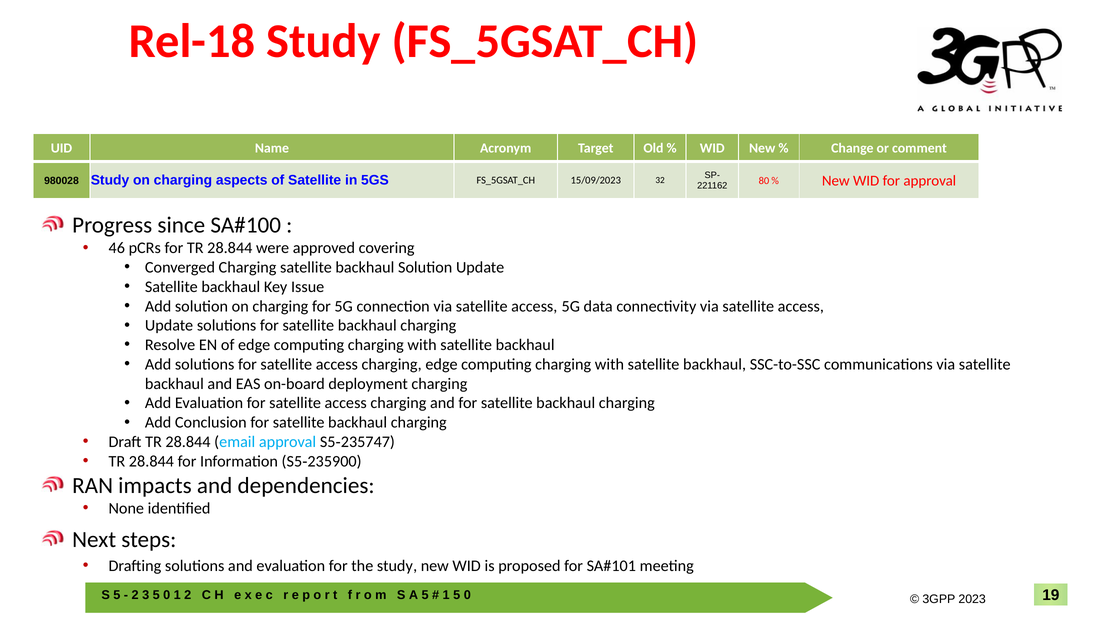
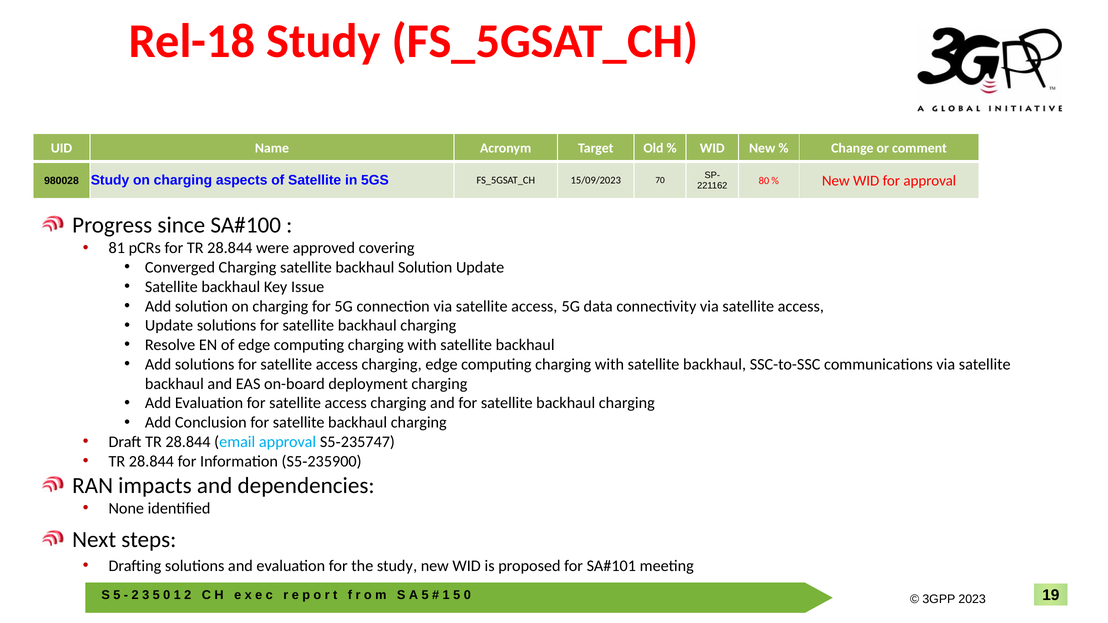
32: 32 -> 70 (660, 180)
46: 46 -> 81 (117, 248)
